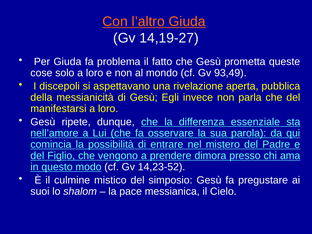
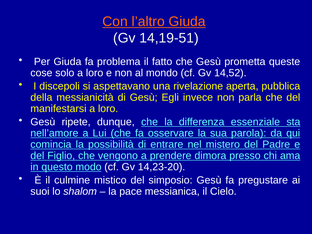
14,19-27: 14,19-27 -> 14,19-51 (169, 38)
93,49: 93,49 -> 14,52 (230, 73)
14,23-52: 14,23-52 -> 14,23-20 (162, 167)
